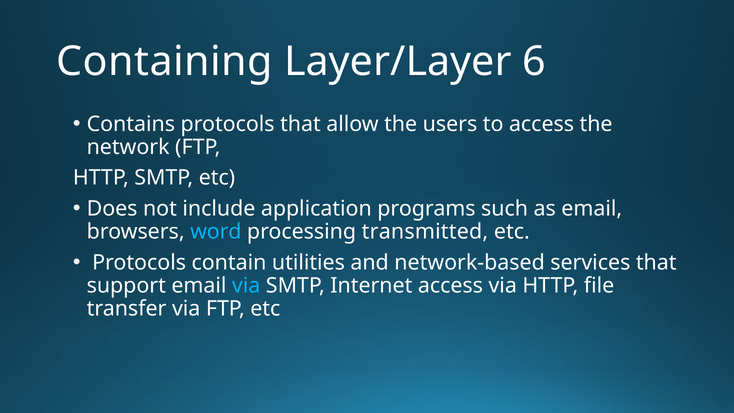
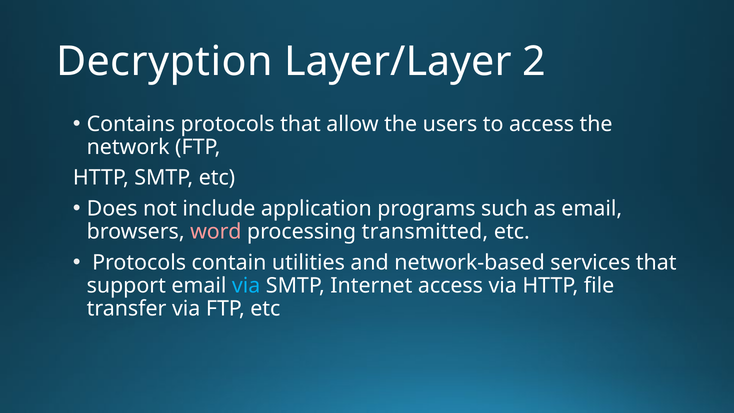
Containing: Containing -> Decryption (164, 62)
6: 6 -> 2 (534, 62)
word colour: light blue -> pink (216, 232)
